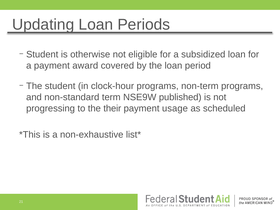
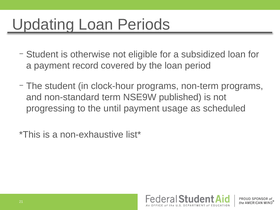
award: award -> record (85, 66)
their: their -> until (112, 108)
